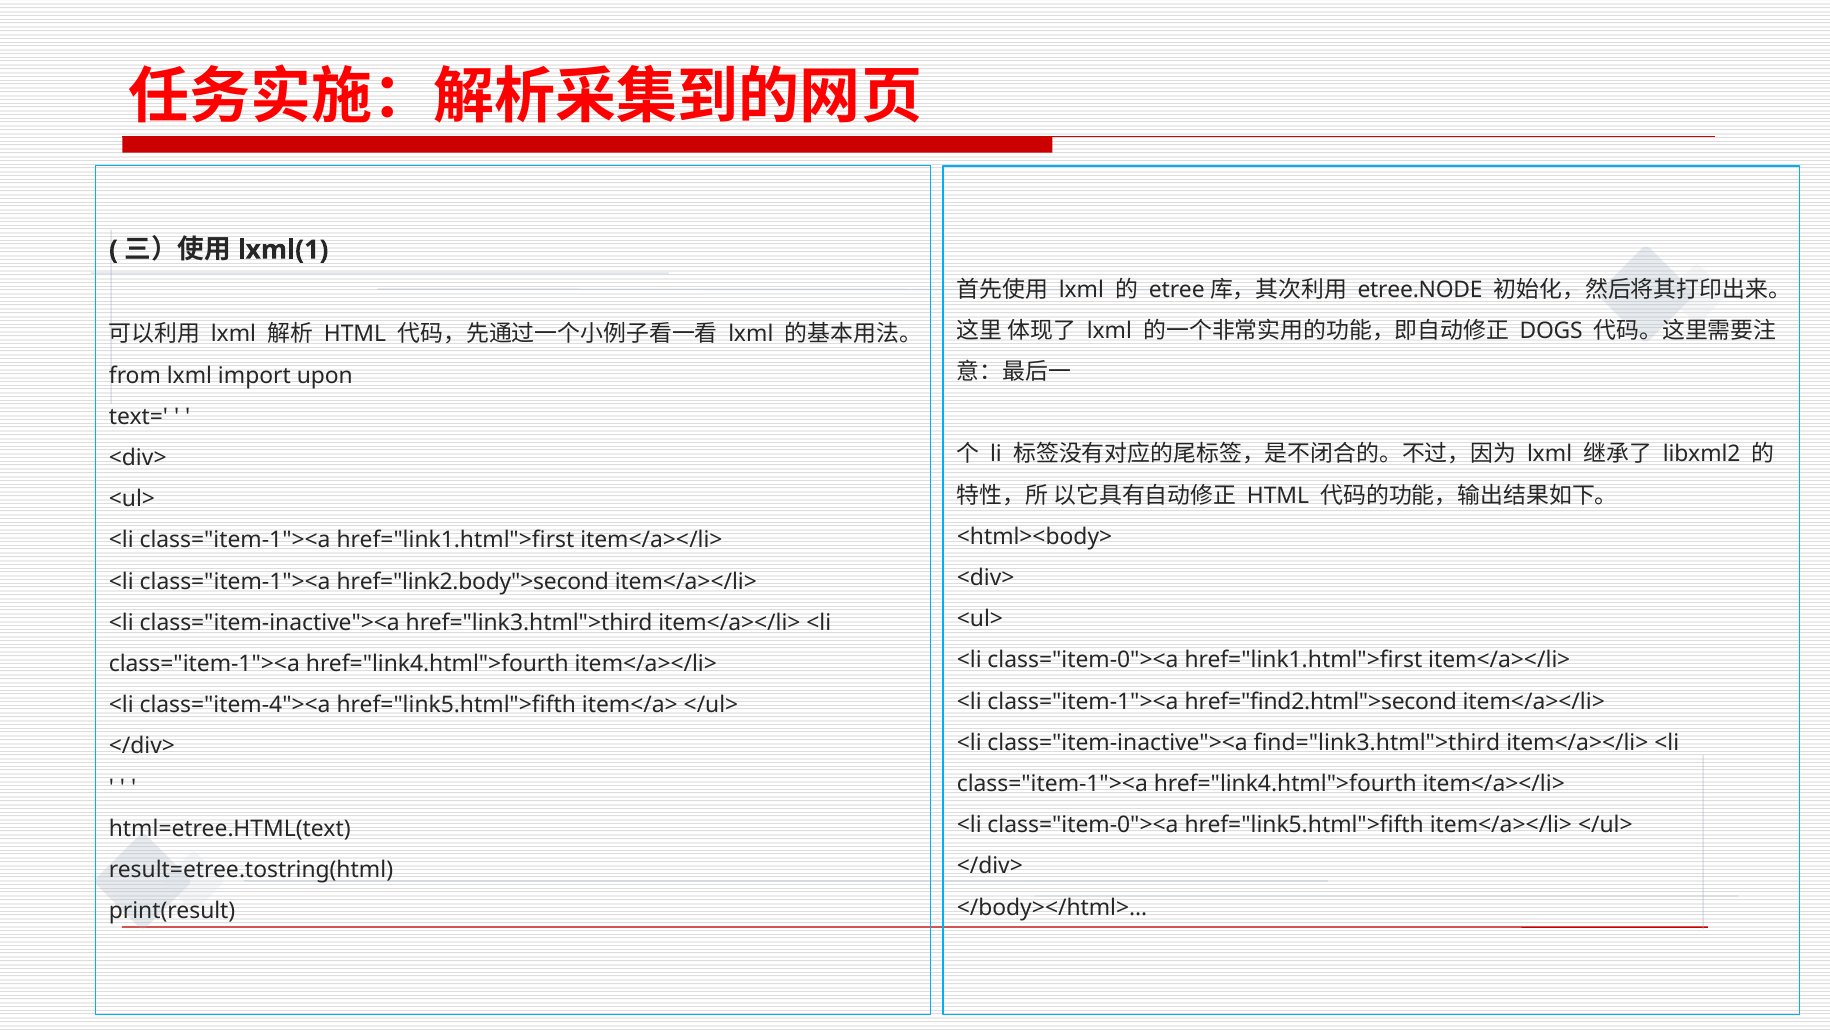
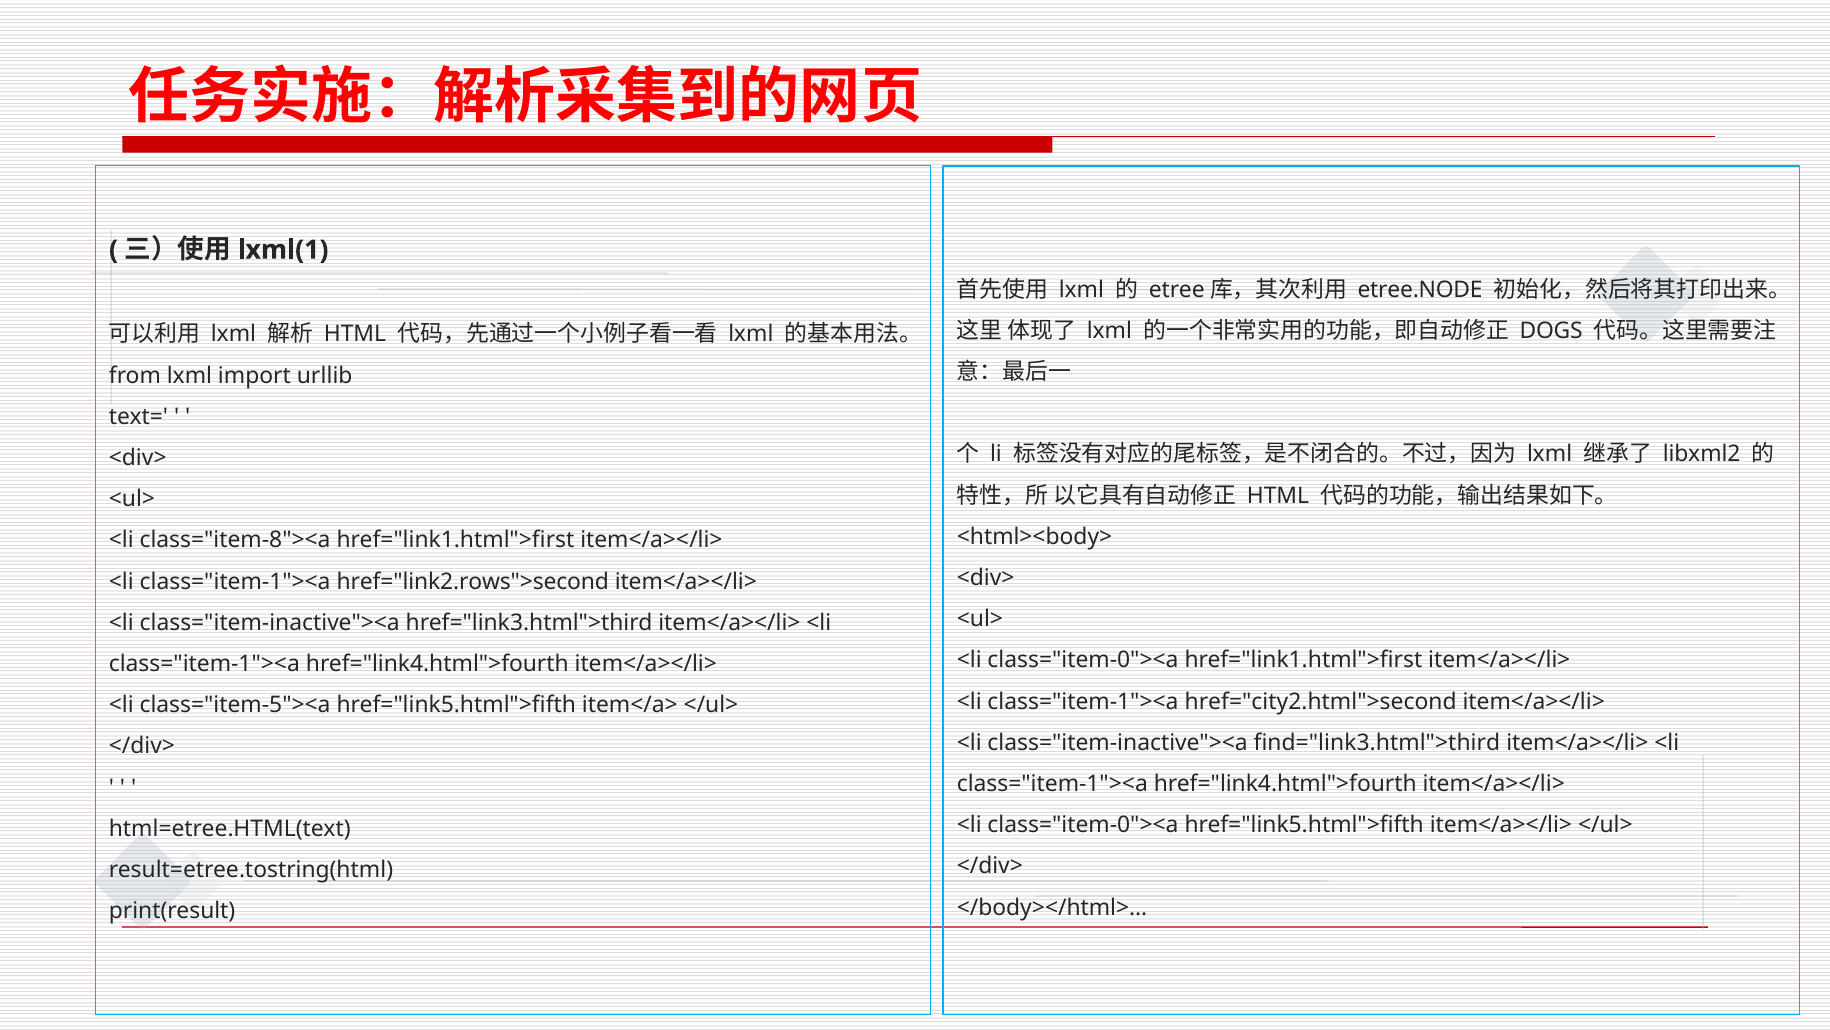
upon: upon -> urllib (325, 375)
class="item-1"><a: class="item-1"><a -> class="item-8"><a (235, 540)
href="link2.body">second: href="link2.body">second -> href="link2.rows">second (473, 581)
href="find2.html">second: href="find2.html">second -> href="city2.html">second (1321, 701)
class="item-4"><a: class="item-4"><a -> class="item-5"><a (235, 705)
